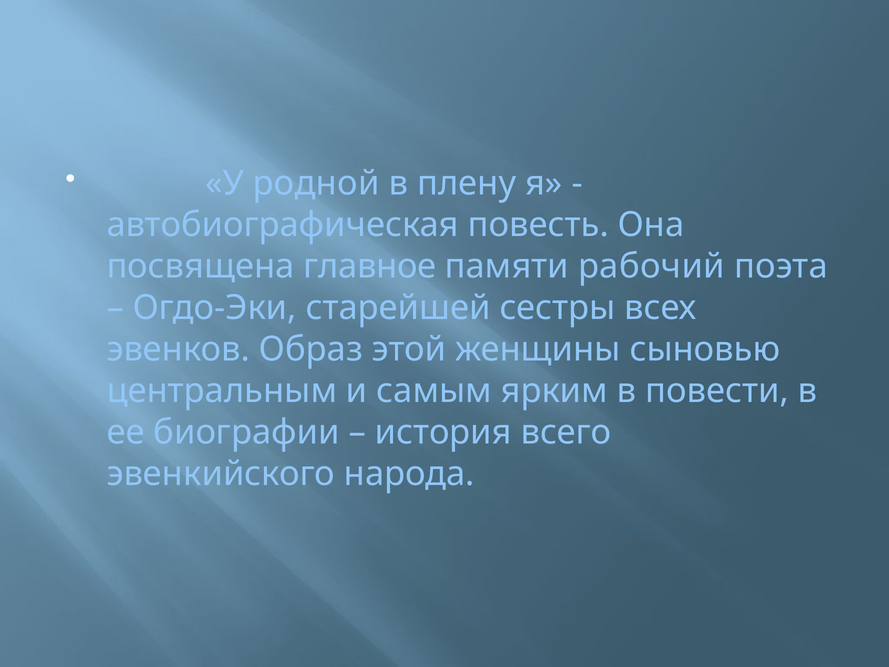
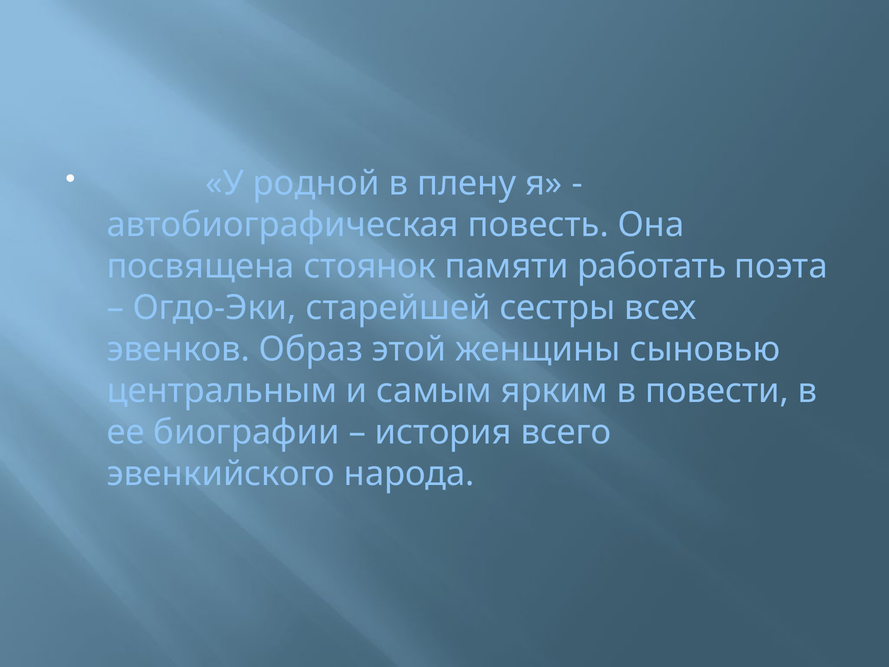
главное: главное -> стоянок (370, 266)
рабочий: рабочий -> работать (652, 266)
